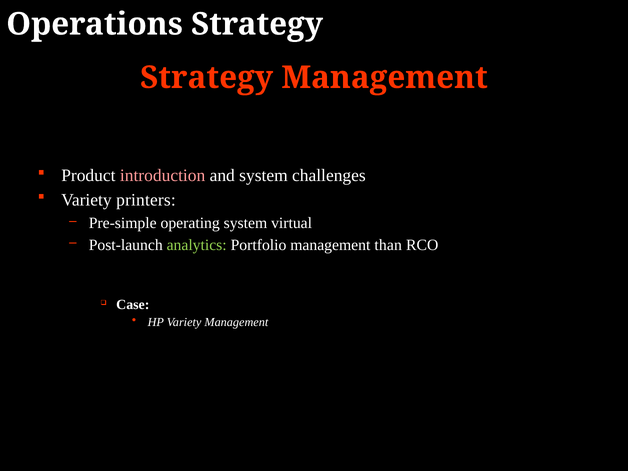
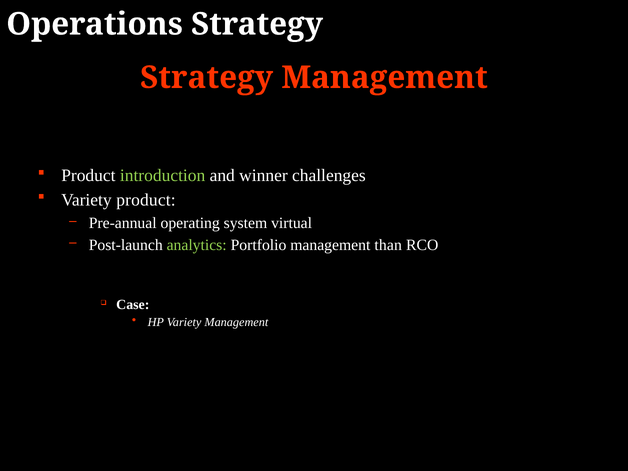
introduction colour: pink -> light green (163, 176)
and system: system -> winner (263, 176)
Variety printers: printers -> product (146, 200)
Pre-simple: Pre-simple -> Pre-annual (123, 223)
